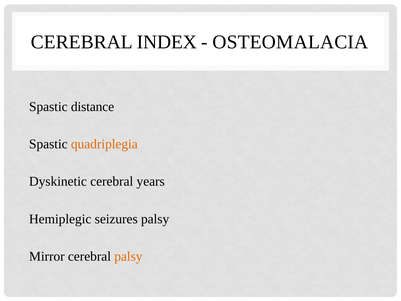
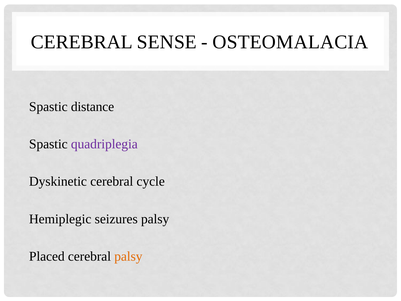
INDEX: INDEX -> SENSE (167, 42)
quadriplegia colour: orange -> purple (104, 144)
years: years -> cycle (151, 181)
Mirror: Mirror -> Placed (47, 256)
